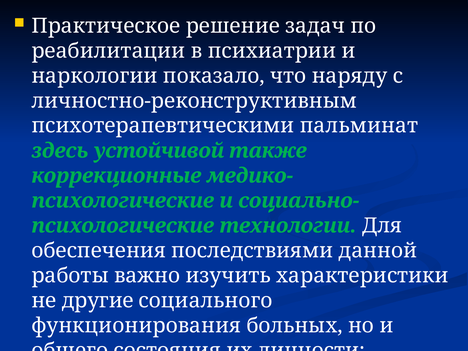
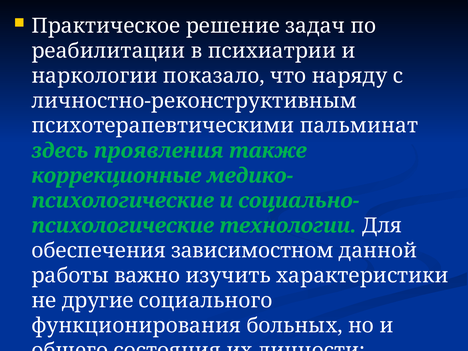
здесь устойчивой: устойчивой -> проявления (159, 151)
последствиями: последствиями -> зависимостном (252, 251)
